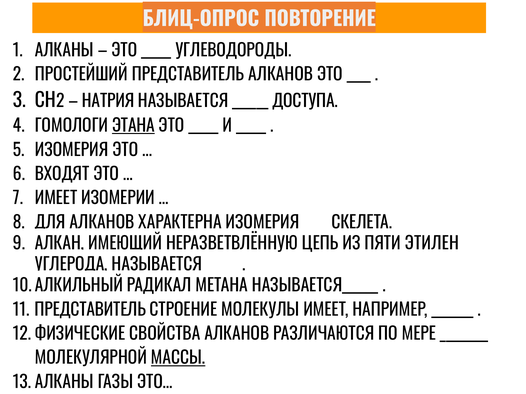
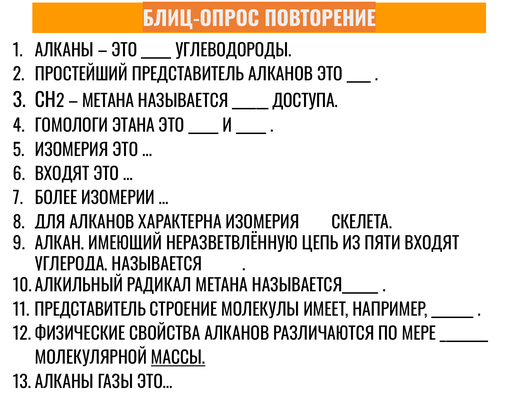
НАТРИЯ: НАТРИЯ -> МЕТАНА (108, 102)
ЭТАНА underline: present -> none (133, 126)
ИМЕЕТ: ИМЕЕТ -> БОЛЕЕ (56, 199)
ПЯТИ ЭТИЛЕН: ЭТИЛЕН -> ВХОДЯТ (432, 244)
